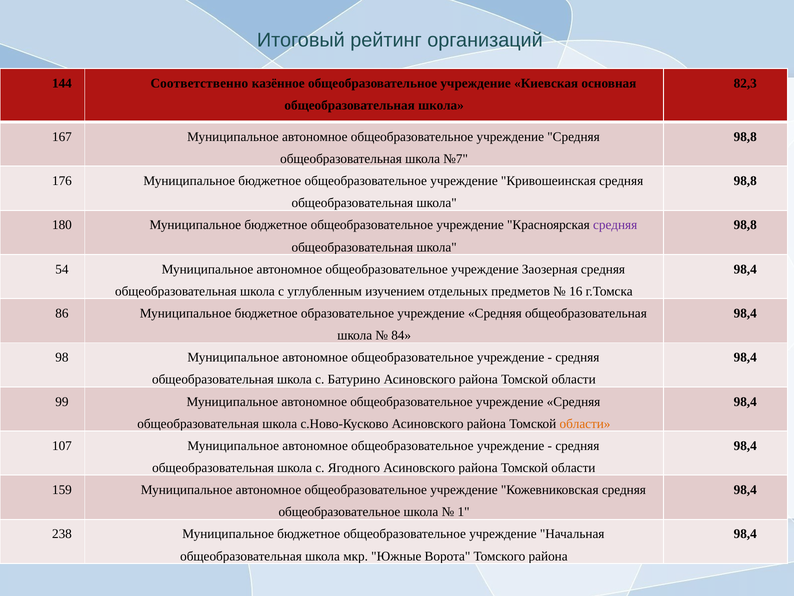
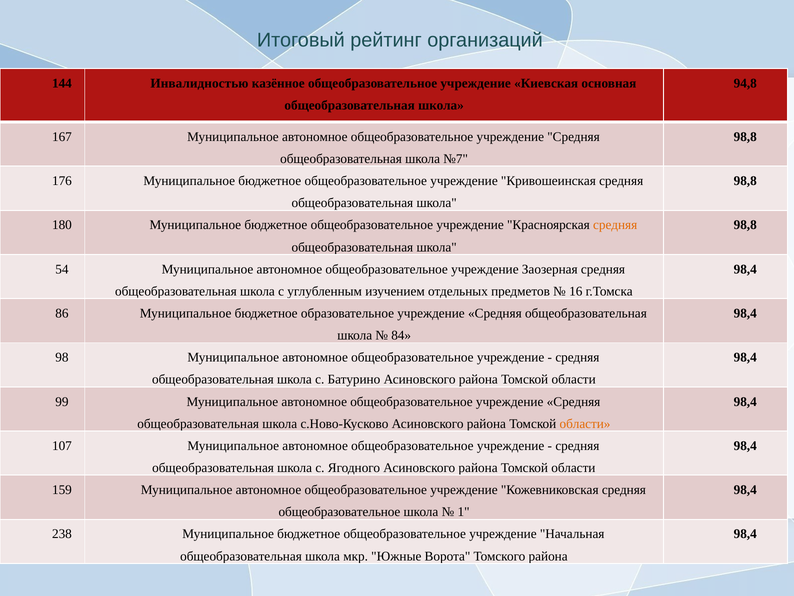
Соответственно: Соответственно -> Инвалидностью (199, 83)
82,3: 82,3 -> 94,8 (745, 83)
средняя colour: purple -> orange (615, 225)
